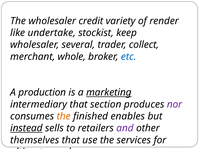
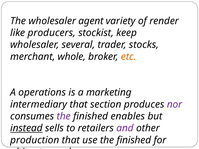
credit: credit -> agent (91, 21)
undertake: undertake -> producers (52, 33)
collect: collect -> stocks (144, 45)
etc colour: blue -> orange (129, 57)
production: production -> operations (42, 93)
marketing underline: present -> none (109, 93)
the colour: orange -> purple (64, 116)
themselves: themselves -> production (35, 140)
use the services: services -> finished (134, 140)
